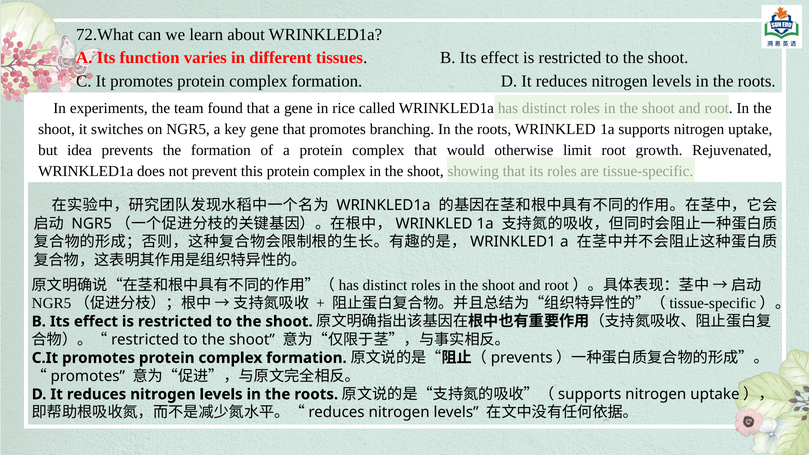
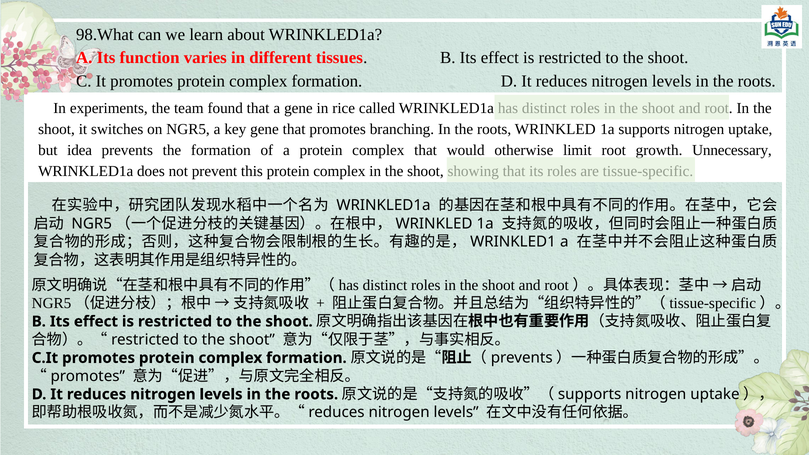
72.What: 72.What -> 98.What (105, 35)
Rejuvenated: Rejuvenated -> Unnecessary (732, 150)
